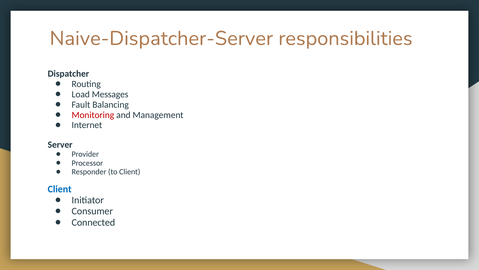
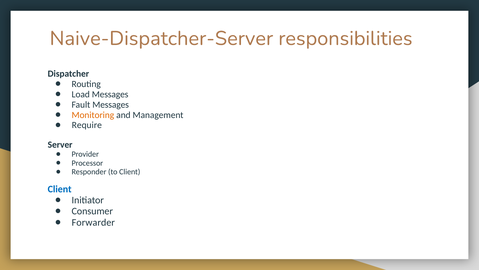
Fault Balancing: Balancing -> Messages (111, 104)
Monitoring colour: red -> orange (93, 115)
Internet: Internet -> Require (87, 125)
Connected: Connected -> Forwarder (93, 222)
